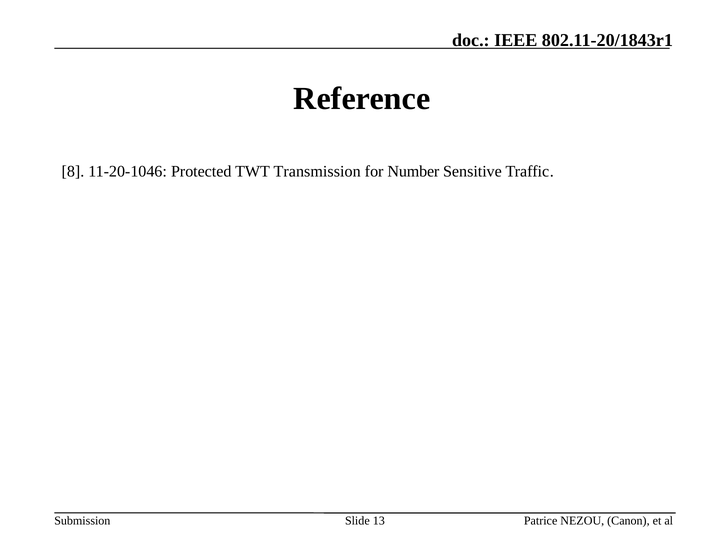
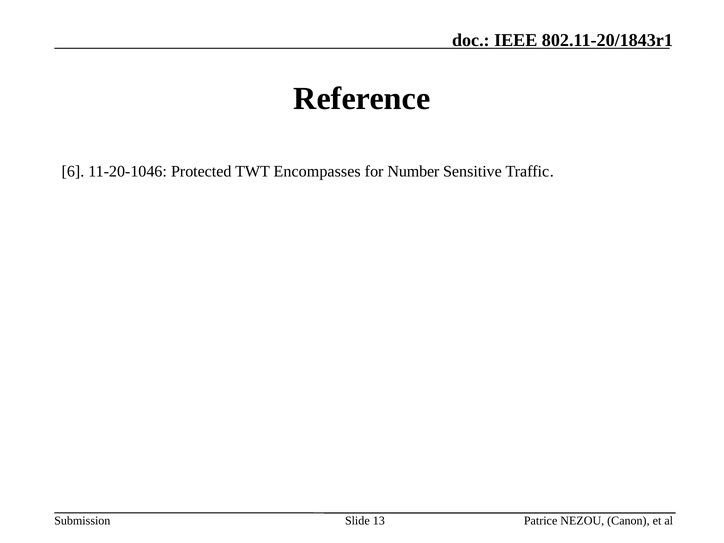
8: 8 -> 6 (73, 171)
Transmission: Transmission -> Encompasses (317, 171)
